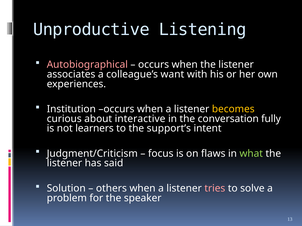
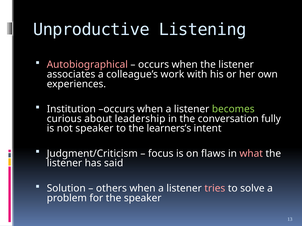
want: want -> work (172, 74)
becomes colour: yellow -> light green (233, 109)
interactive: interactive -> leadership (140, 119)
not learners: learners -> speaker (94, 129)
support’s: support’s -> learners’s (169, 129)
what colour: light green -> pink (251, 154)
